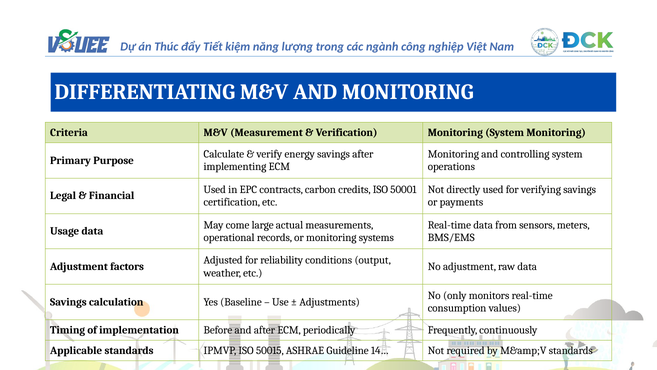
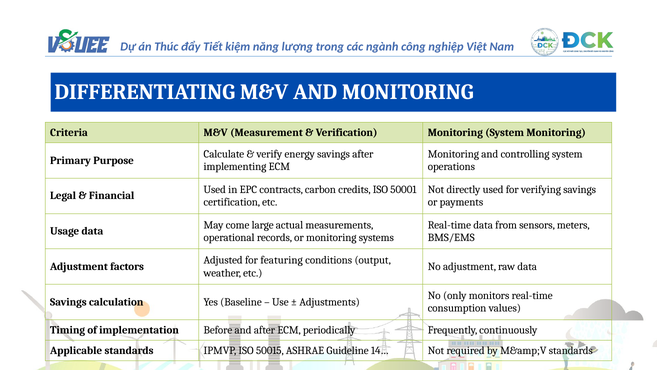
reliability: reliability -> featuring (282, 260)
